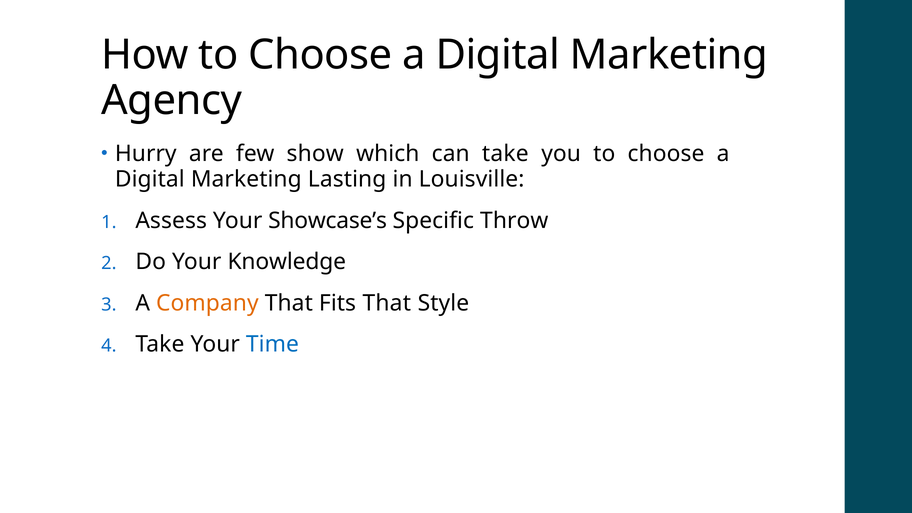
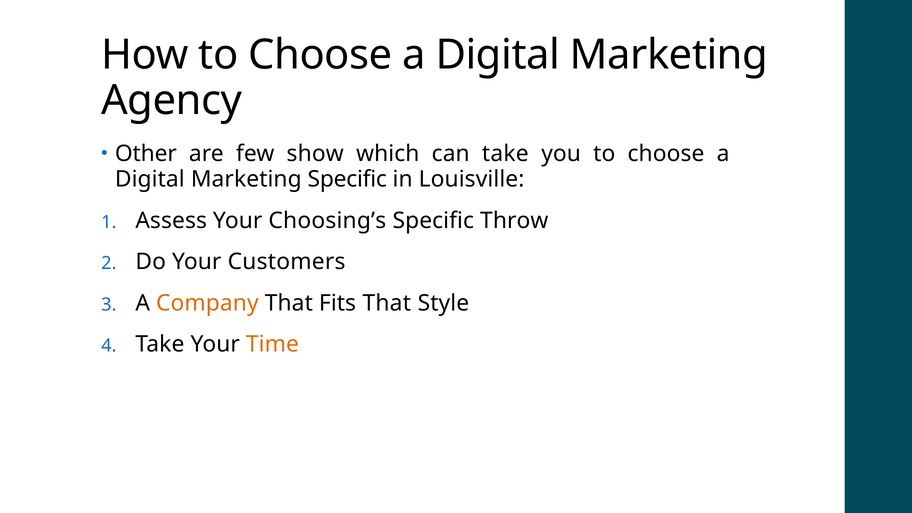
Hurry: Hurry -> Other (146, 153)
Marketing Lasting: Lasting -> Specific (347, 179)
Showcase’s: Showcase’s -> Choosing’s (327, 221)
Knowledge: Knowledge -> Customers (287, 262)
Time colour: blue -> orange (272, 344)
